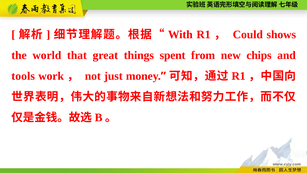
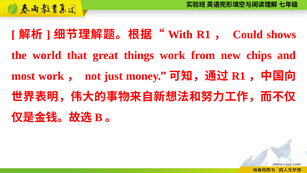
things spent: spent -> work (172, 55)
tools: tools -> most (23, 76)
